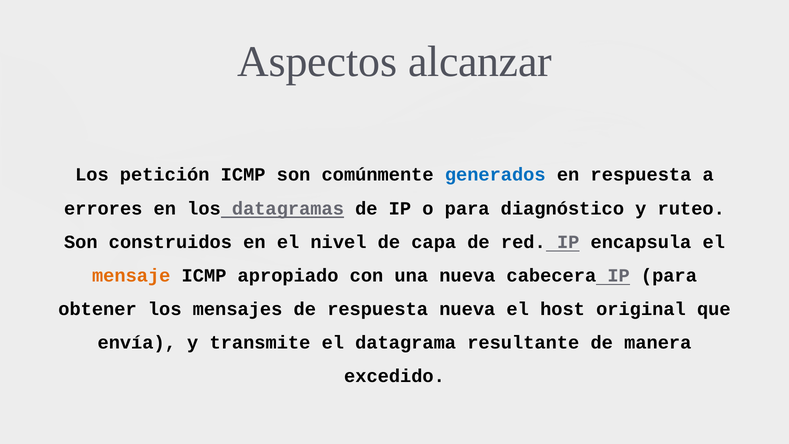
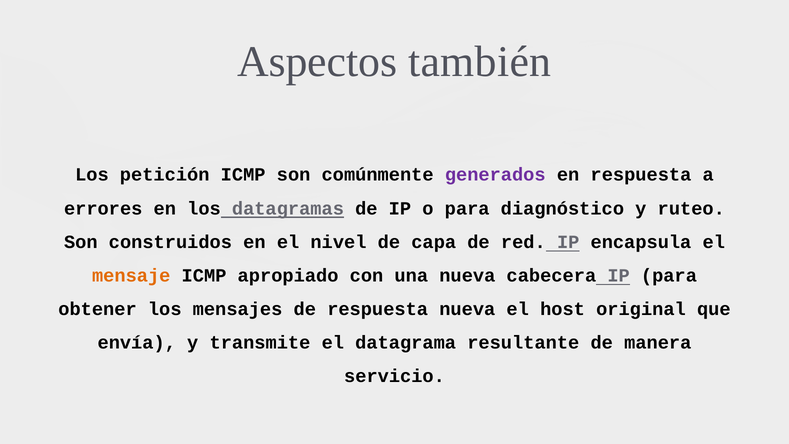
alcanzar: alcanzar -> también (480, 62)
generados colour: blue -> purple (495, 175)
excedido: excedido -> servicio (394, 376)
